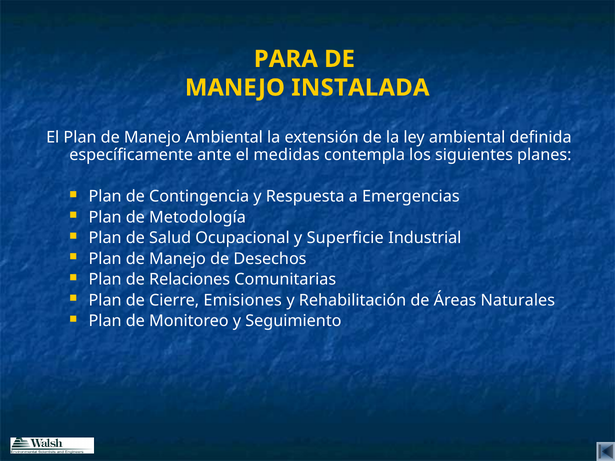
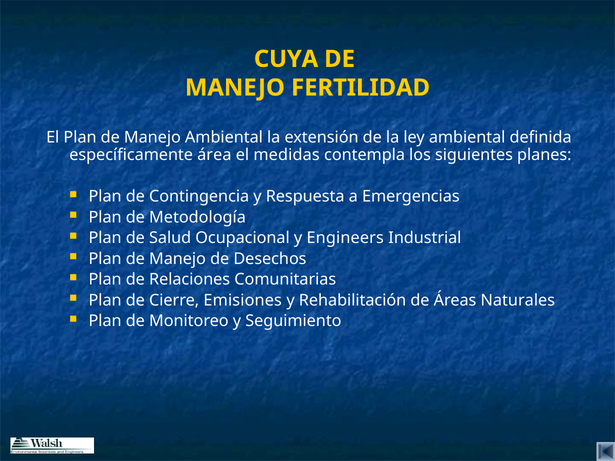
PARA: PARA -> CUYA (286, 59)
INSTALADA: INSTALADA -> FERTILIDAD (361, 88)
ante: ante -> área (214, 155)
Superficie: Superficie -> Engineers (345, 238)
